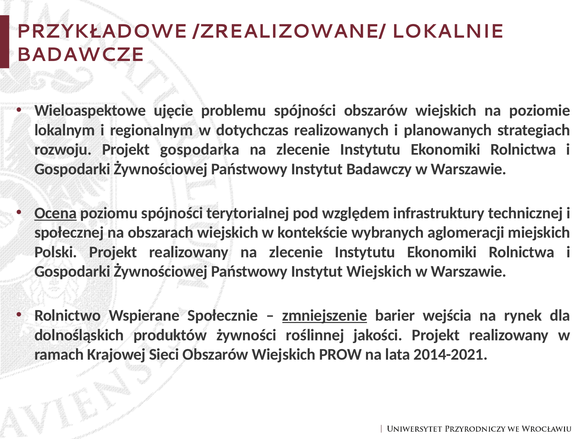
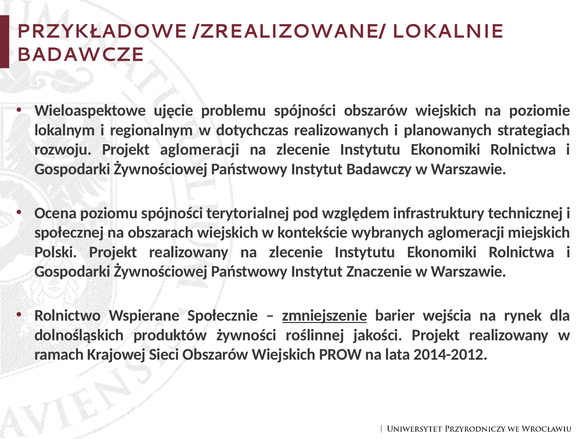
Projekt gospodarka: gospodarka -> aglomeracji (200, 150)
Ocena underline: present -> none (56, 213)
Instytut Wiejskich: Wiejskich -> Znaczenie (379, 272)
2014-2021: 2014-2021 -> 2014-2012 (451, 355)
